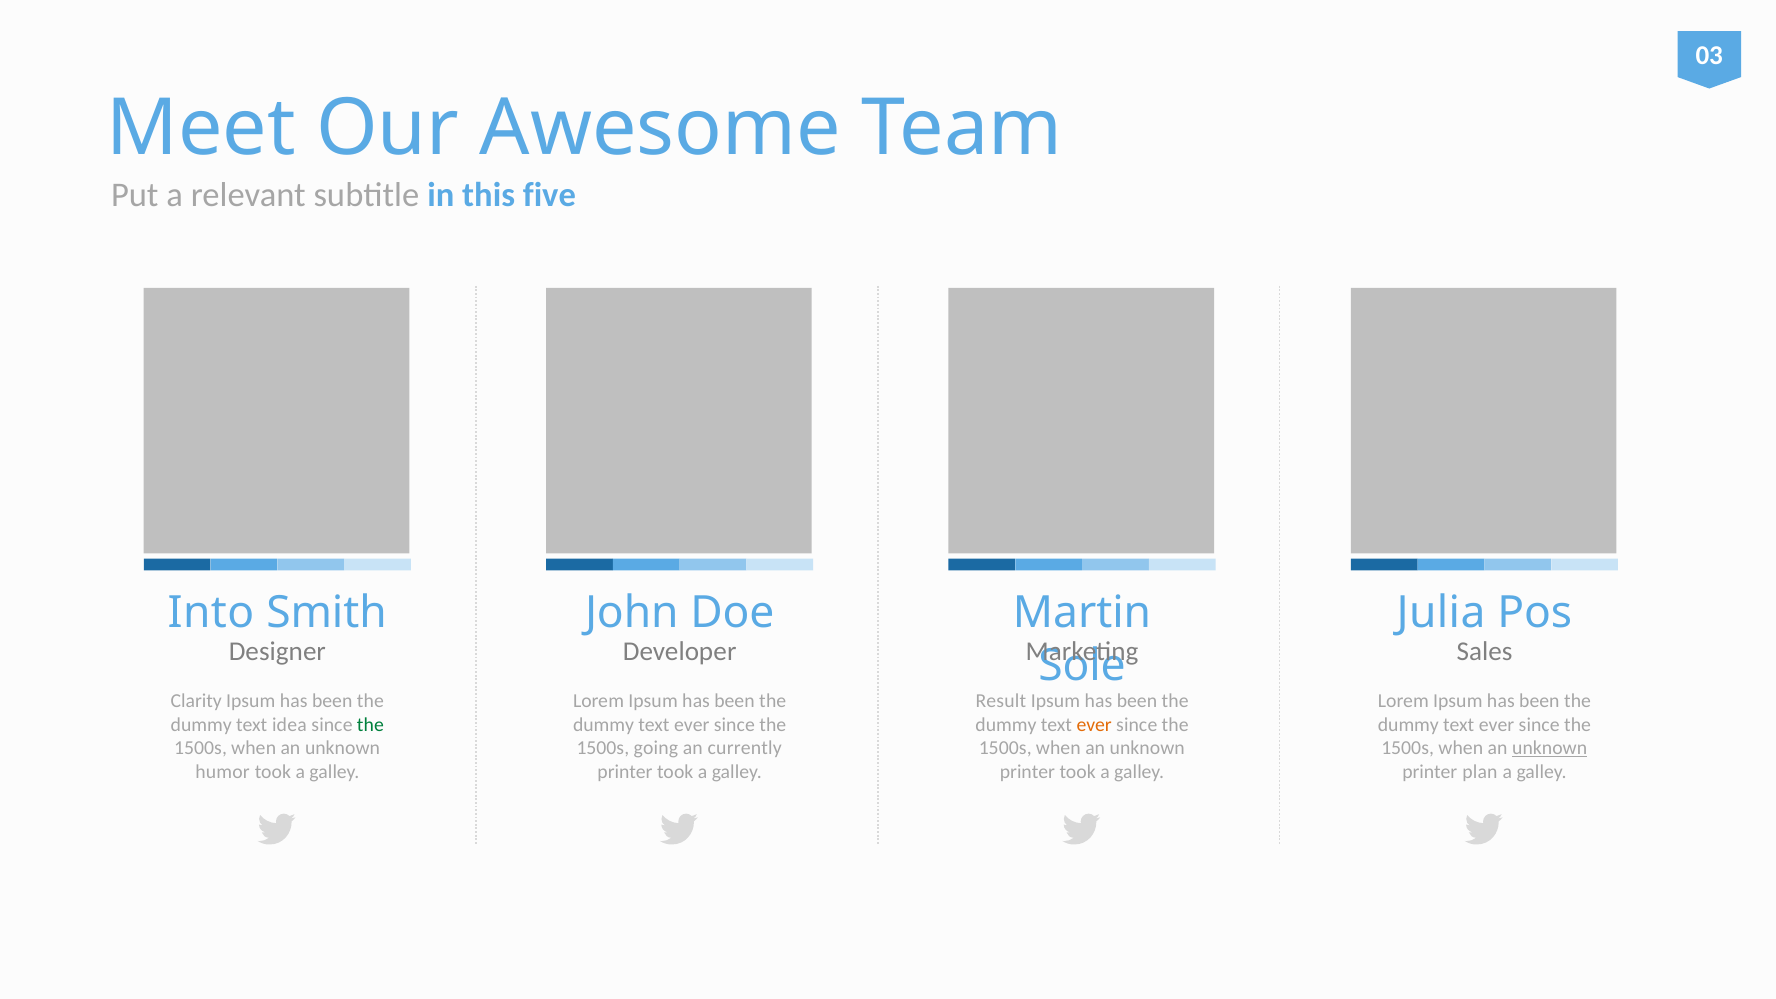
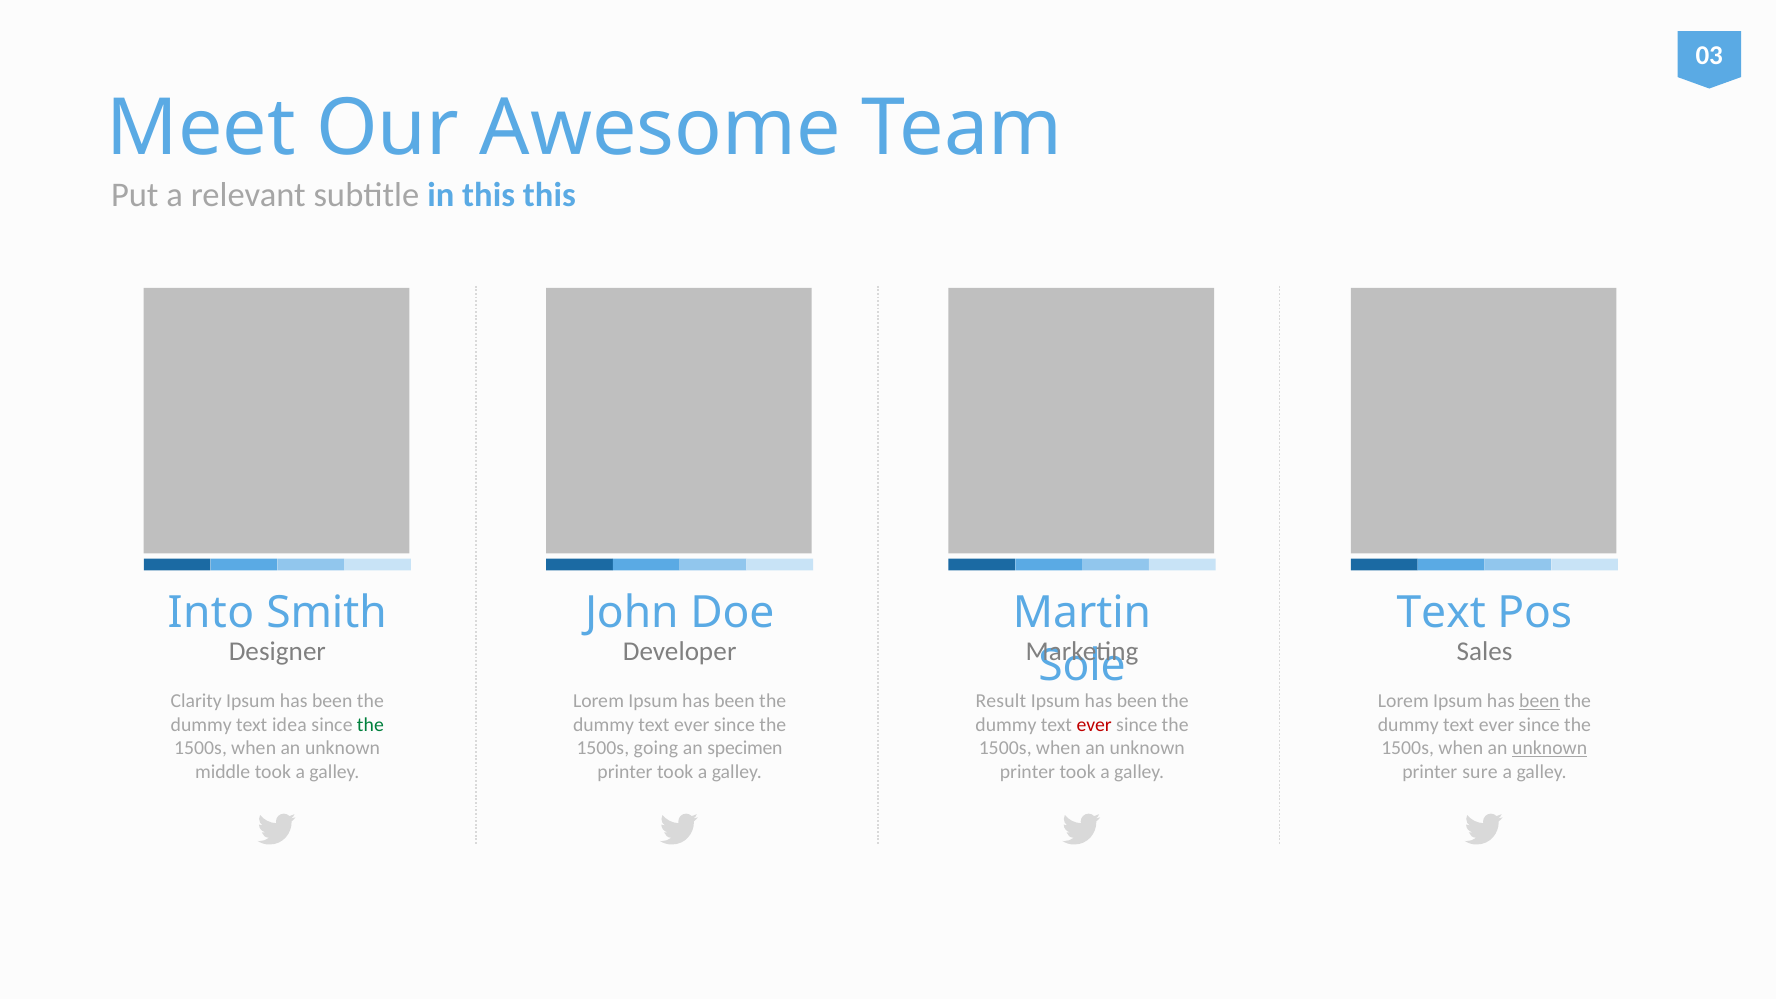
this five: five -> this (549, 195)
Julia: Julia -> Text (1441, 613)
been underline: none -> present (1539, 701)
ever colour: orange -> red (1094, 725)
currently: currently -> specimen (745, 748)
humor: humor -> middle (223, 772)
plan: plan -> sure (1480, 772)
